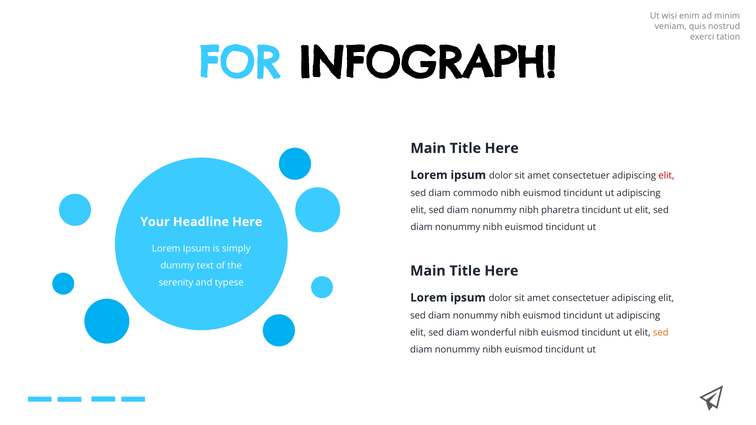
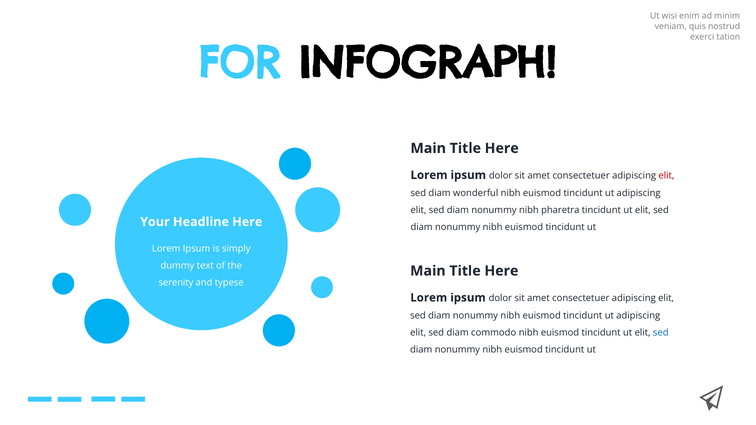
commodo: commodo -> wonderful (476, 193)
wonderful: wonderful -> commodo (494, 333)
sed colour: orange -> blue (661, 333)
